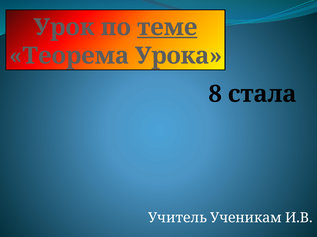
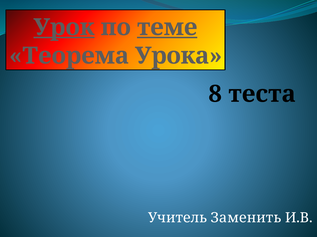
Урок underline: none -> present (64, 27)
стала: стала -> теста (262, 94)
Ученикам: Ученикам -> Заменить (246, 218)
